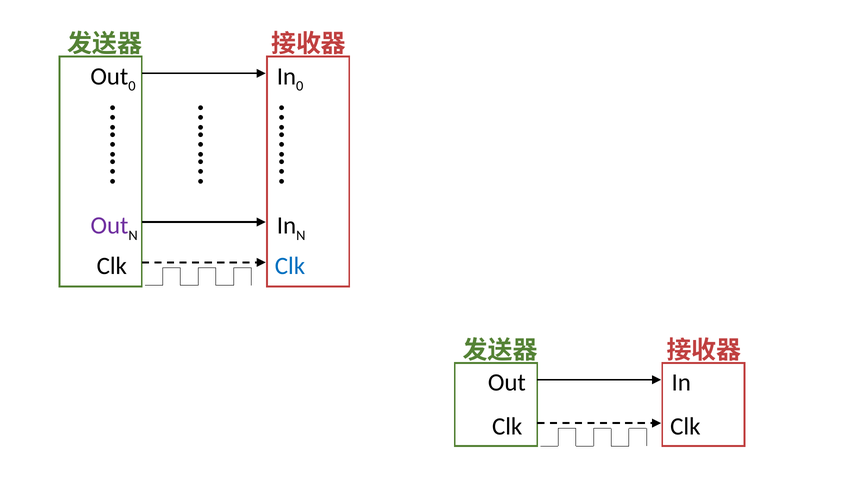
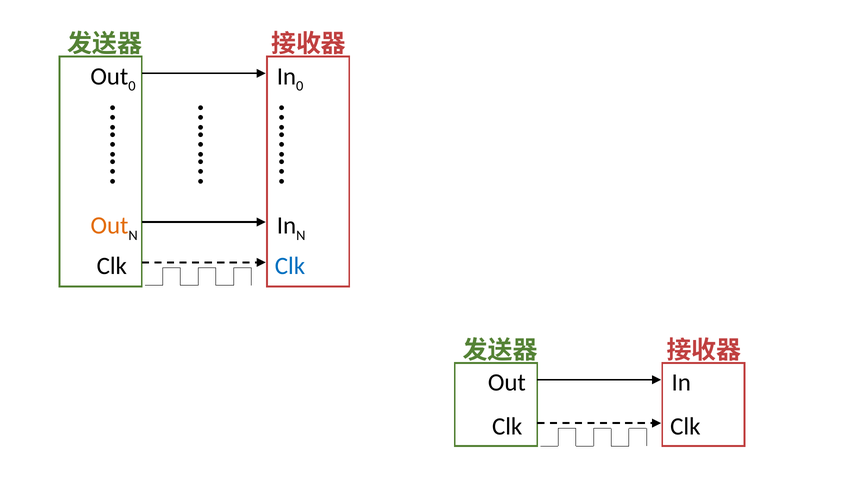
Out colour: purple -> orange (109, 226)
